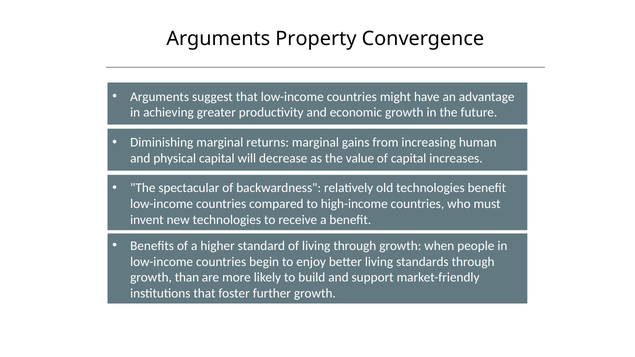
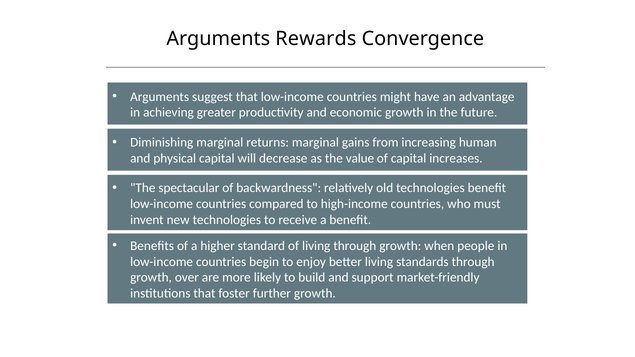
Property: Property -> Rewards (316, 39)
than: than -> over (187, 278)
